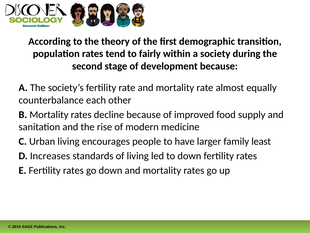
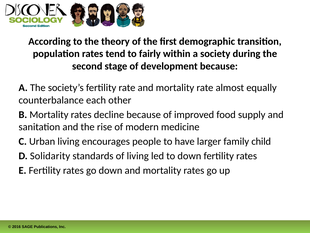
least: least -> child (261, 141)
Increases: Increases -> Solidarity (50, 156)
